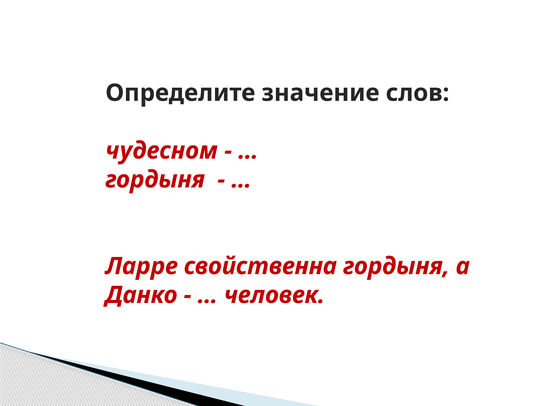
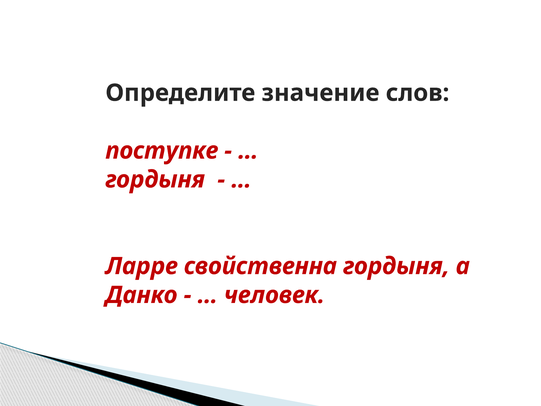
чудесном: чудесном -> поступке (162, 151)
